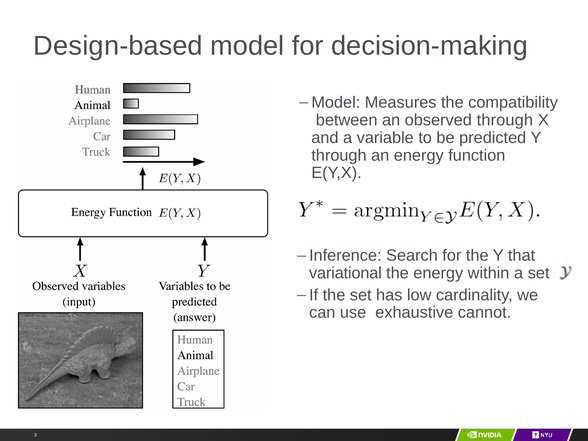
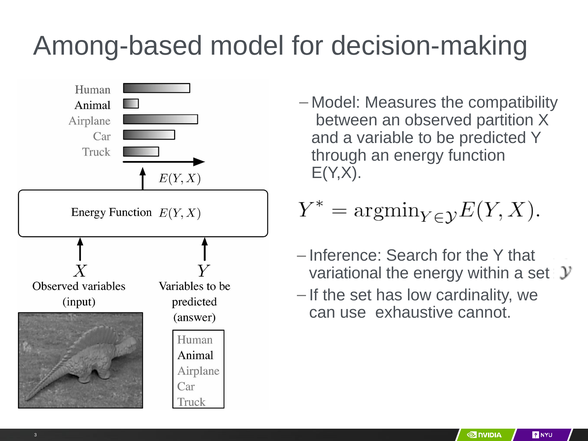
Design: Design -> Among (76, 46)
observed through: through -> partition (505, 120)
